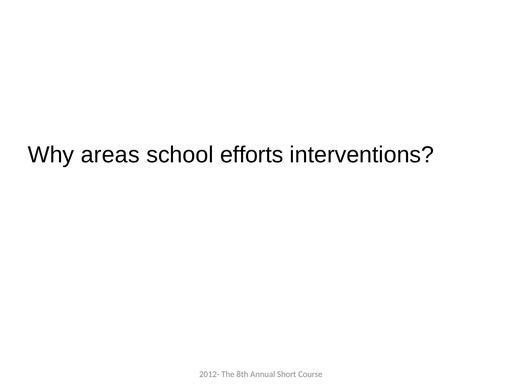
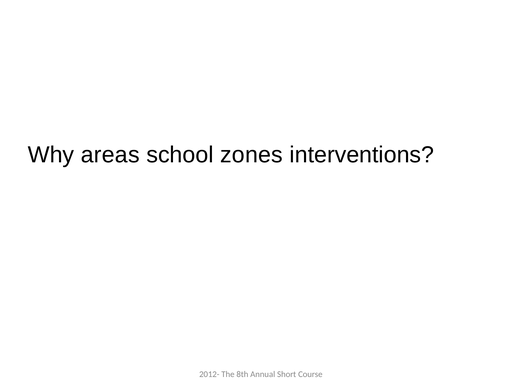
efforts: efforts -> zones (252, 155)
